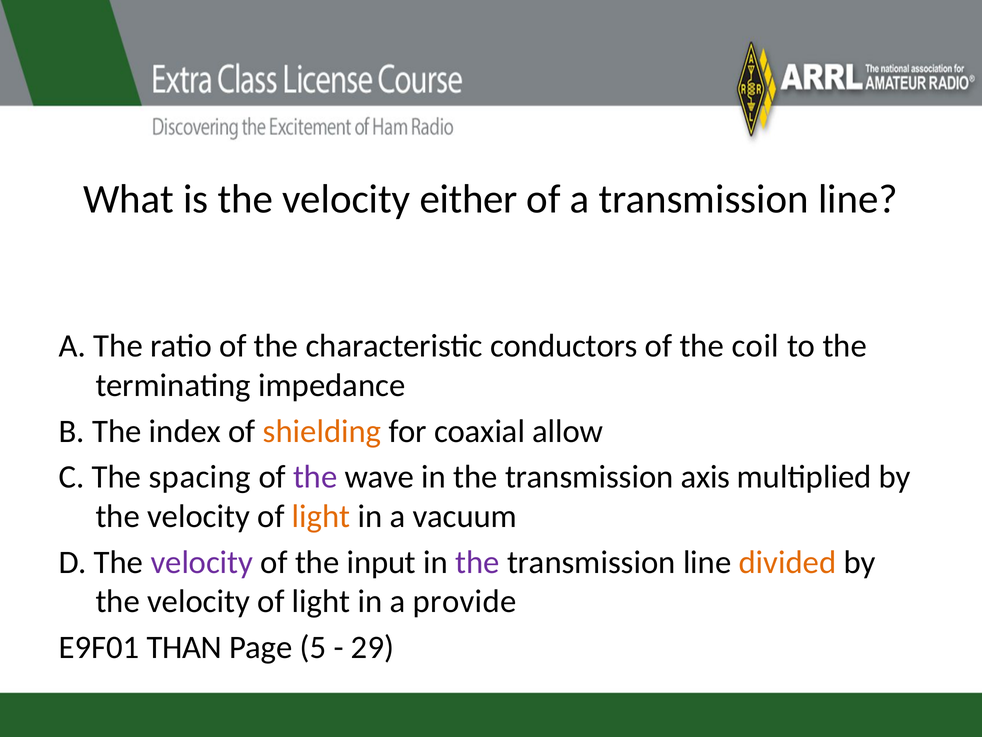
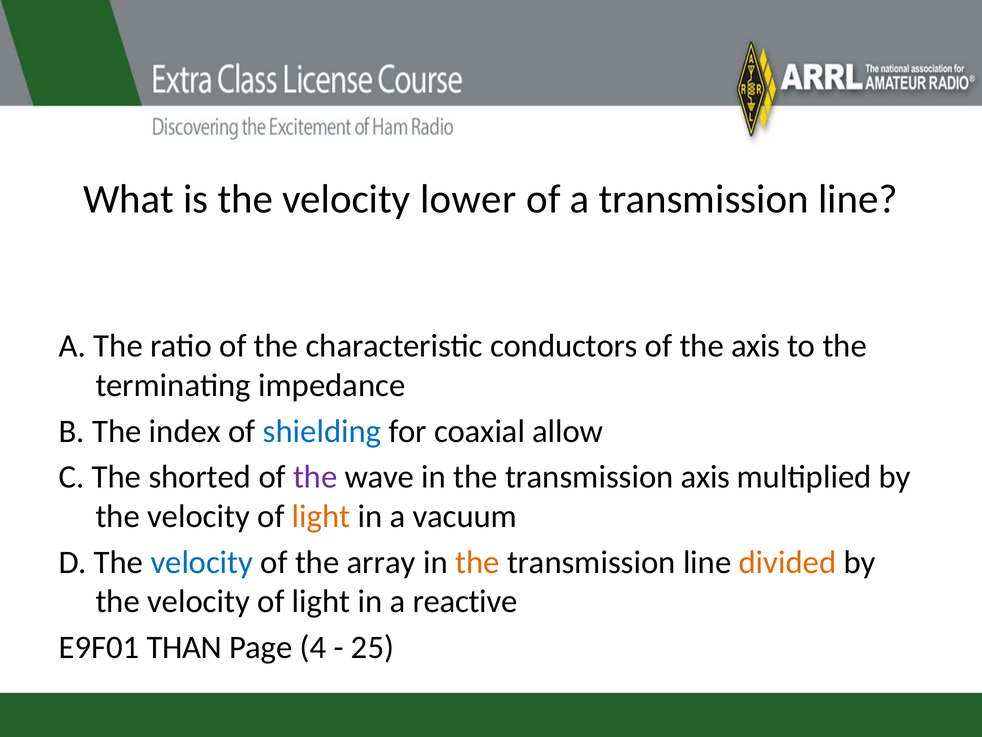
either: either -> lower (468, 199)
the coil: coil -> axis (756, 346)
shielding colour: orange -> blue (322, 431)
spacing: spacing -> shorted (200, 477)
velocity colour: purple -> blue (202, 562)
input: input -> array (381, 562)
the colour: purple -> orange (477, 562)
provide: provide -> reactive (465, 601)
5: 5 -> 4 (313, 647)
29: 29 -> 25 (373, 647)
